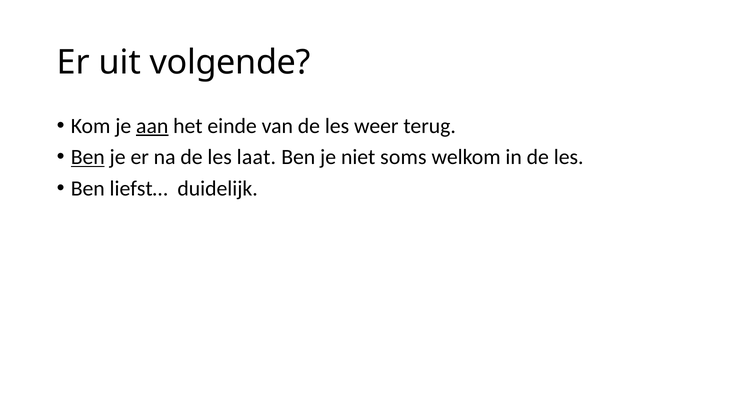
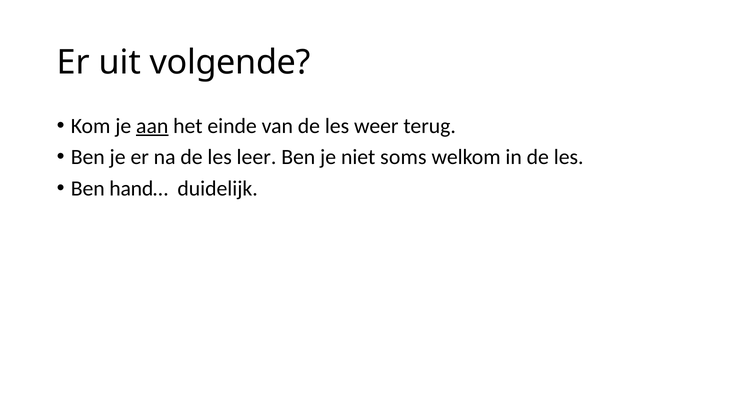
Ben underline: present -> none (88, 157)
laat: laat -> leer (256, 157)
liefst…: liefst… -> hand… (139, 188)
